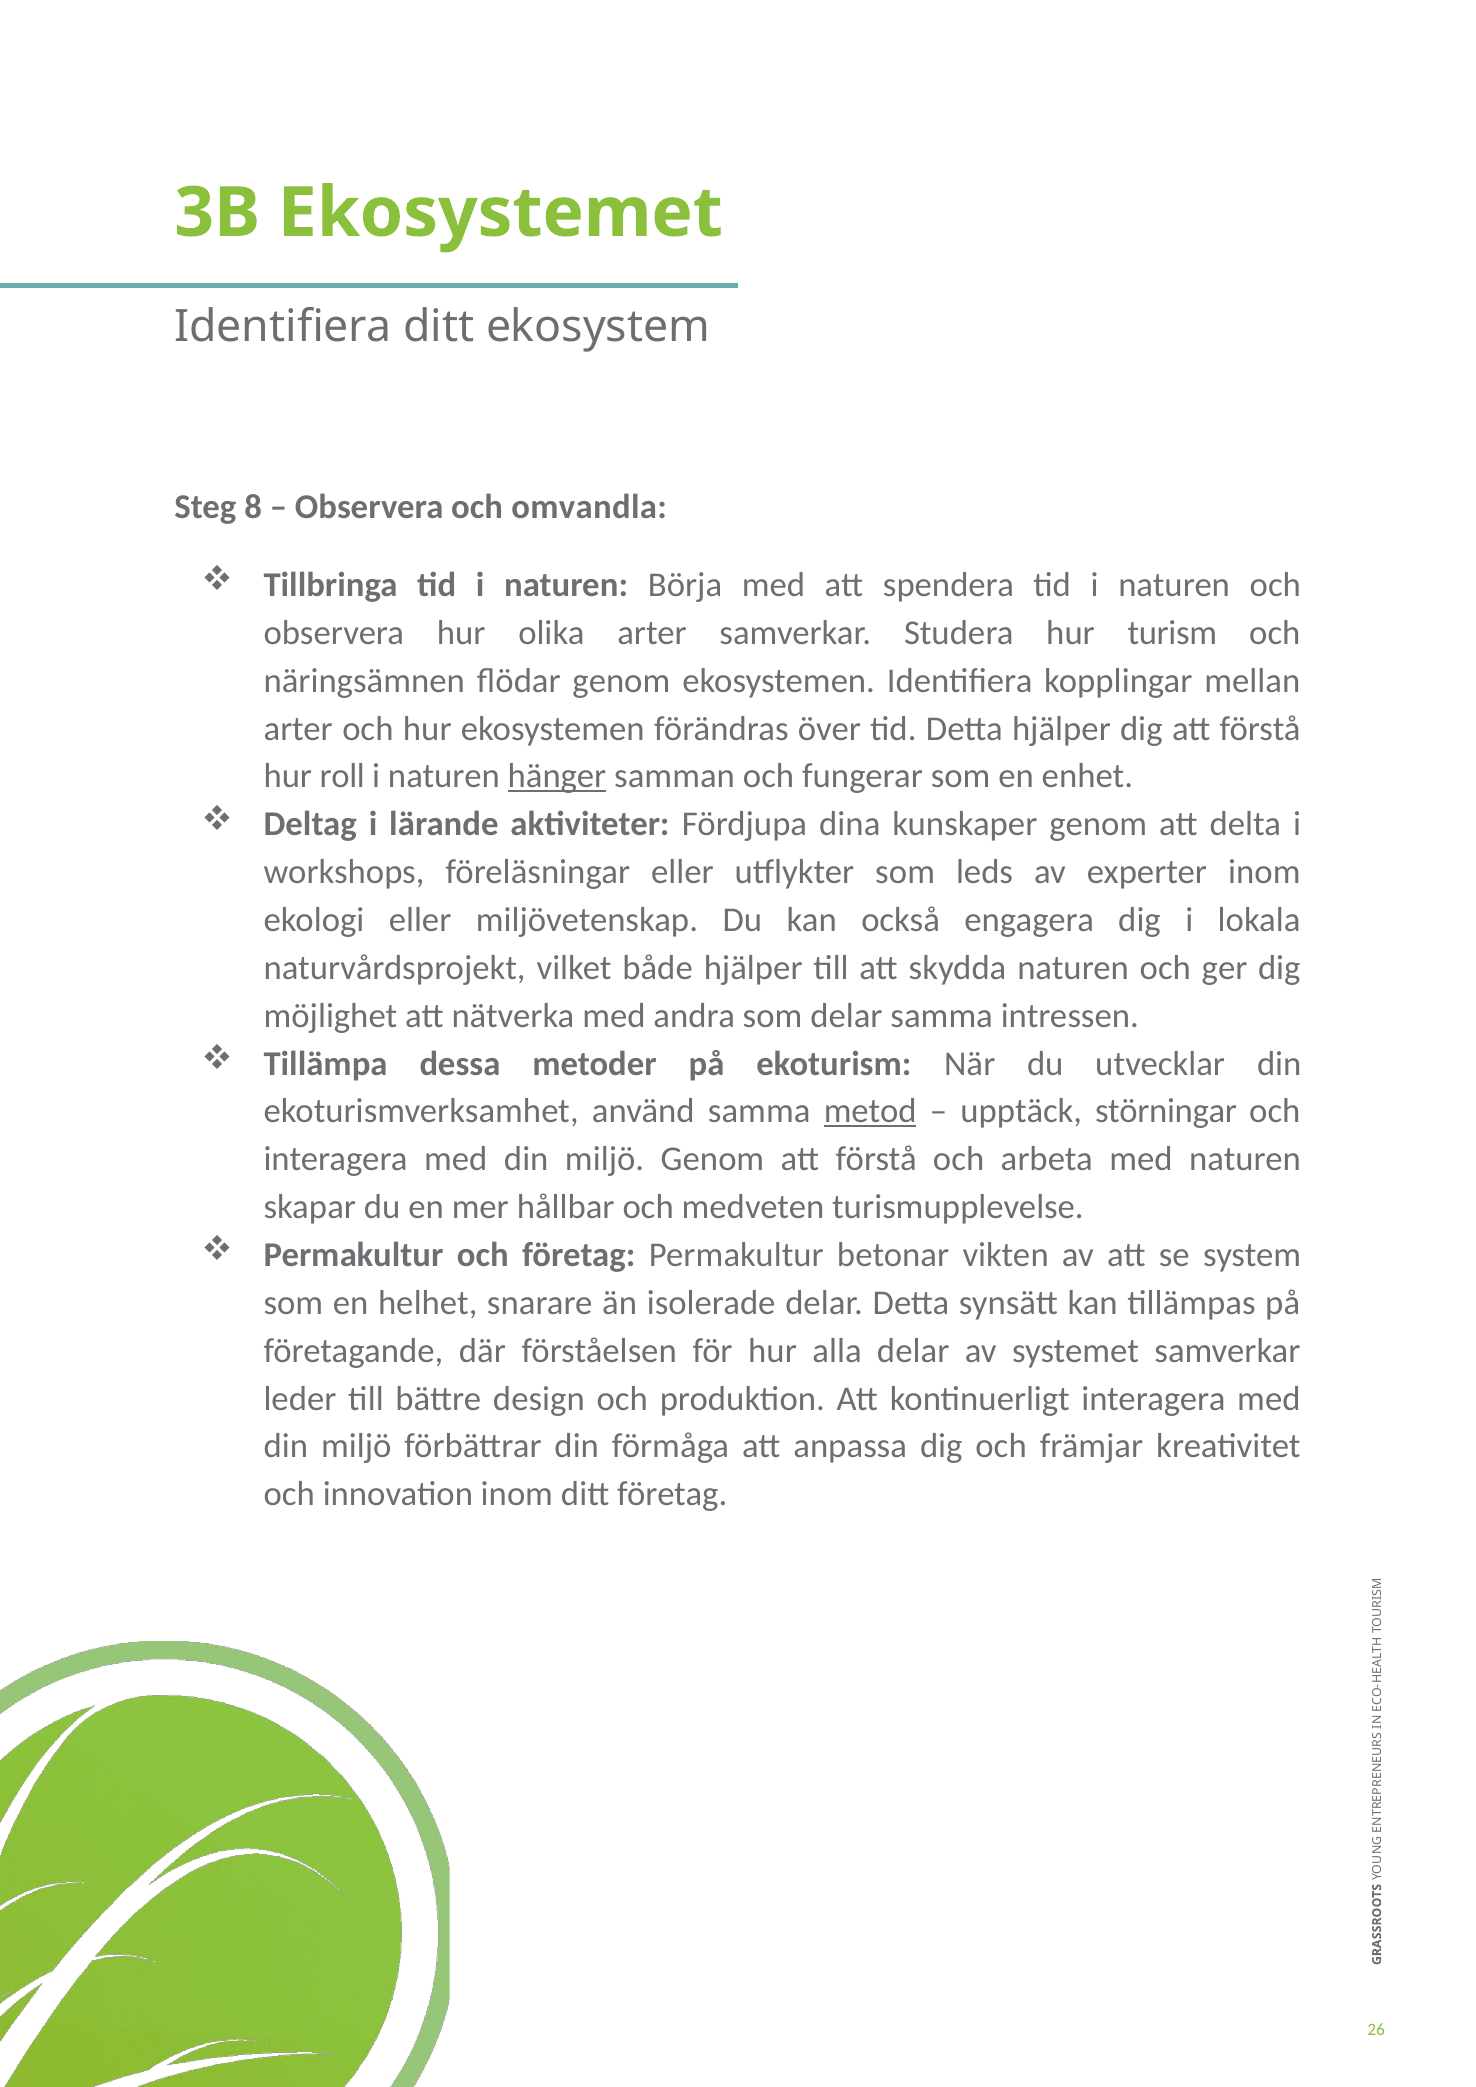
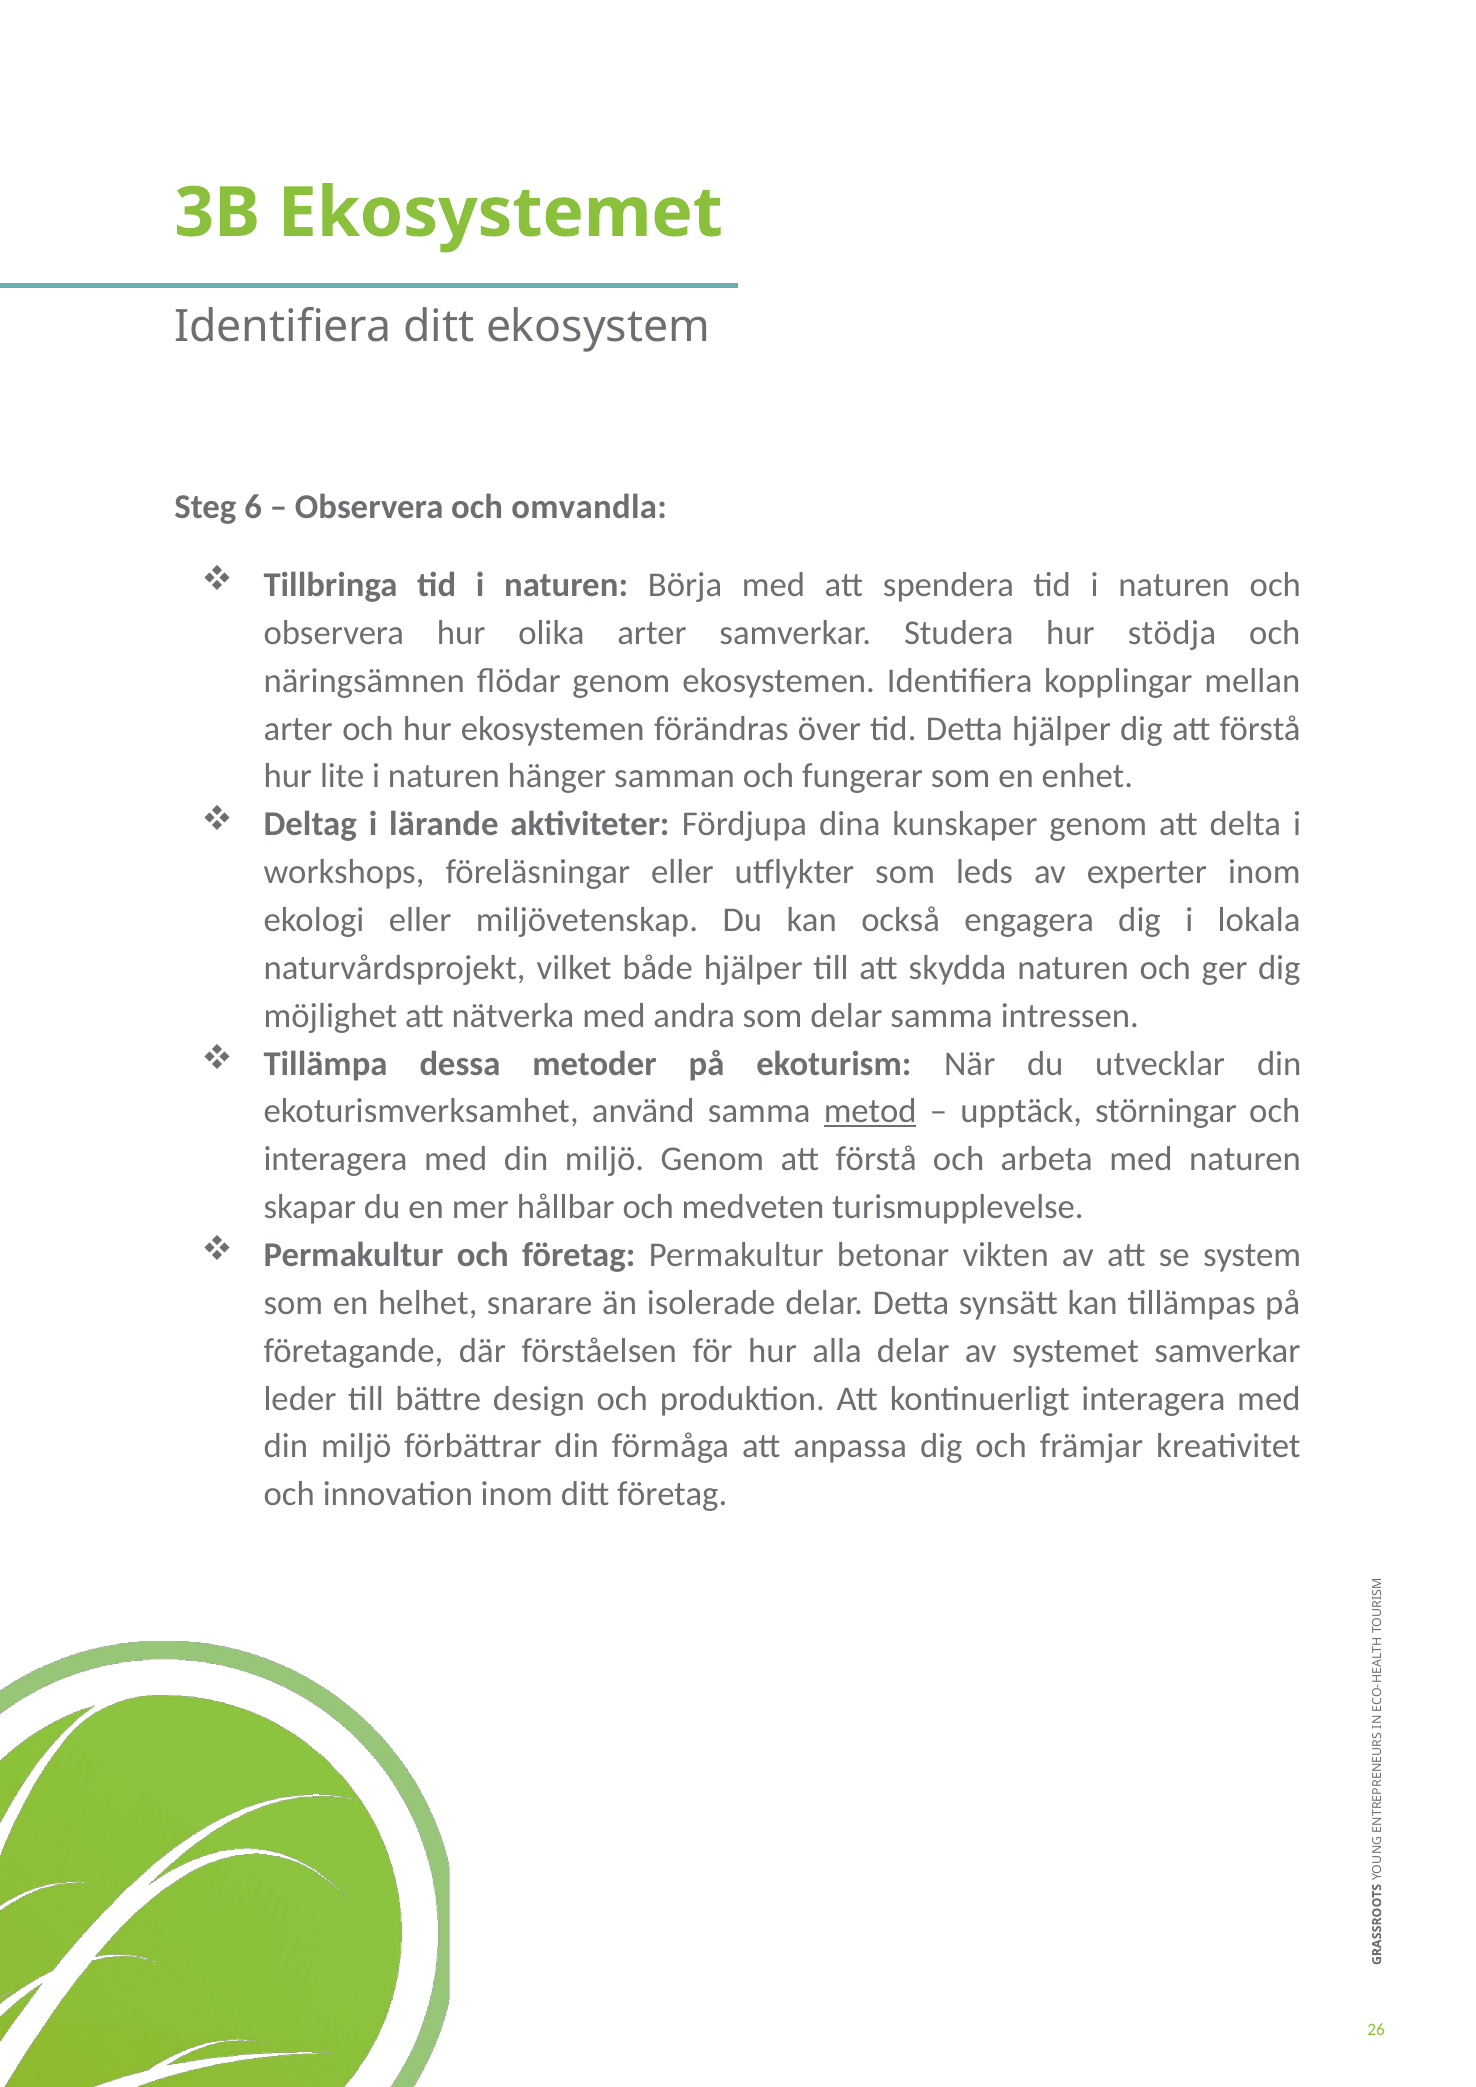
8: 8 -> 6 (253, 508)
turism: turism -> stödja (1172, 633)
roll: roll -> lite (342, 777)
hänger underline: present -> none (557, 777)
